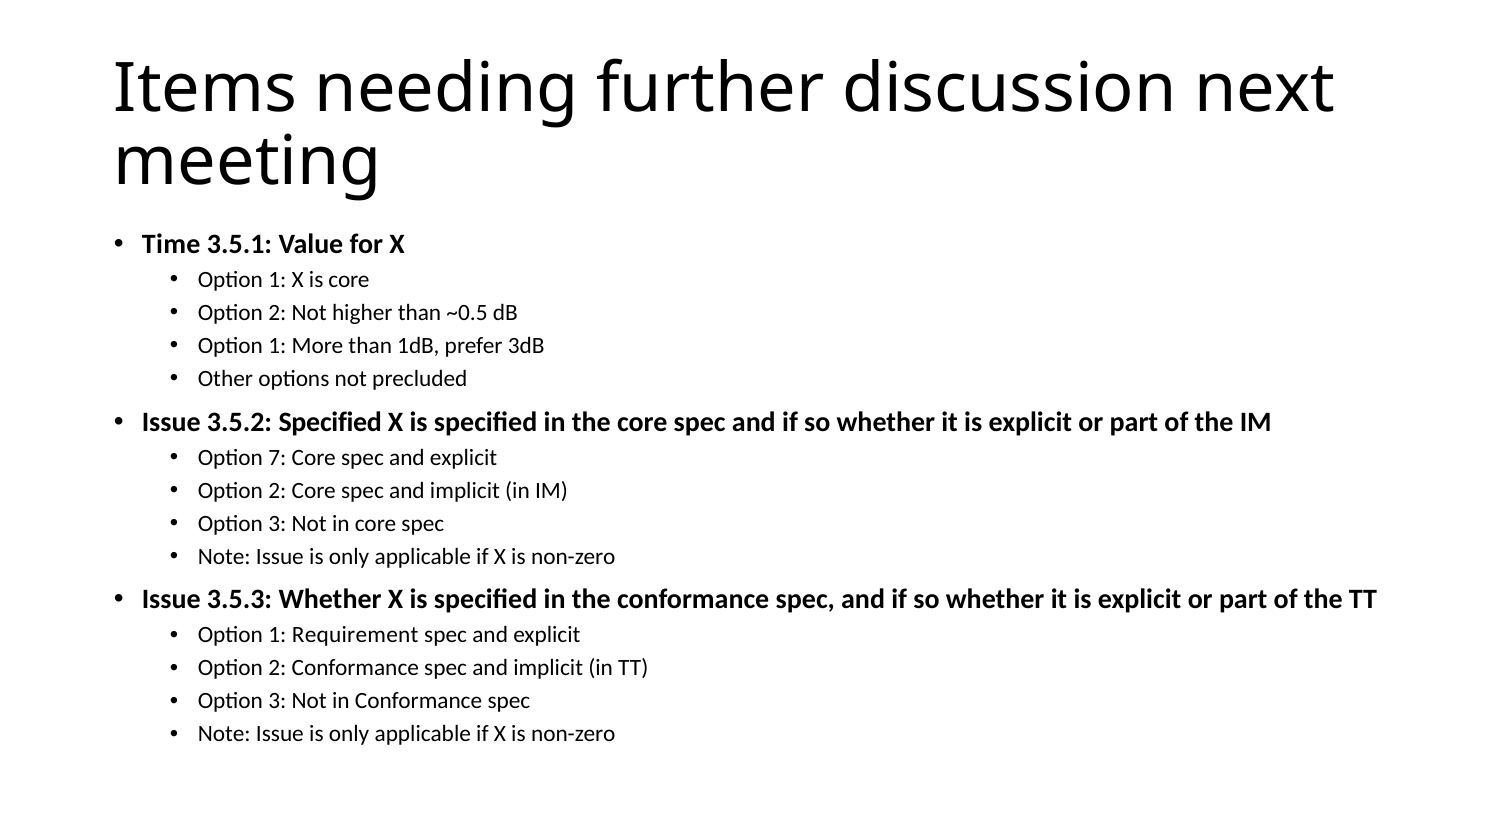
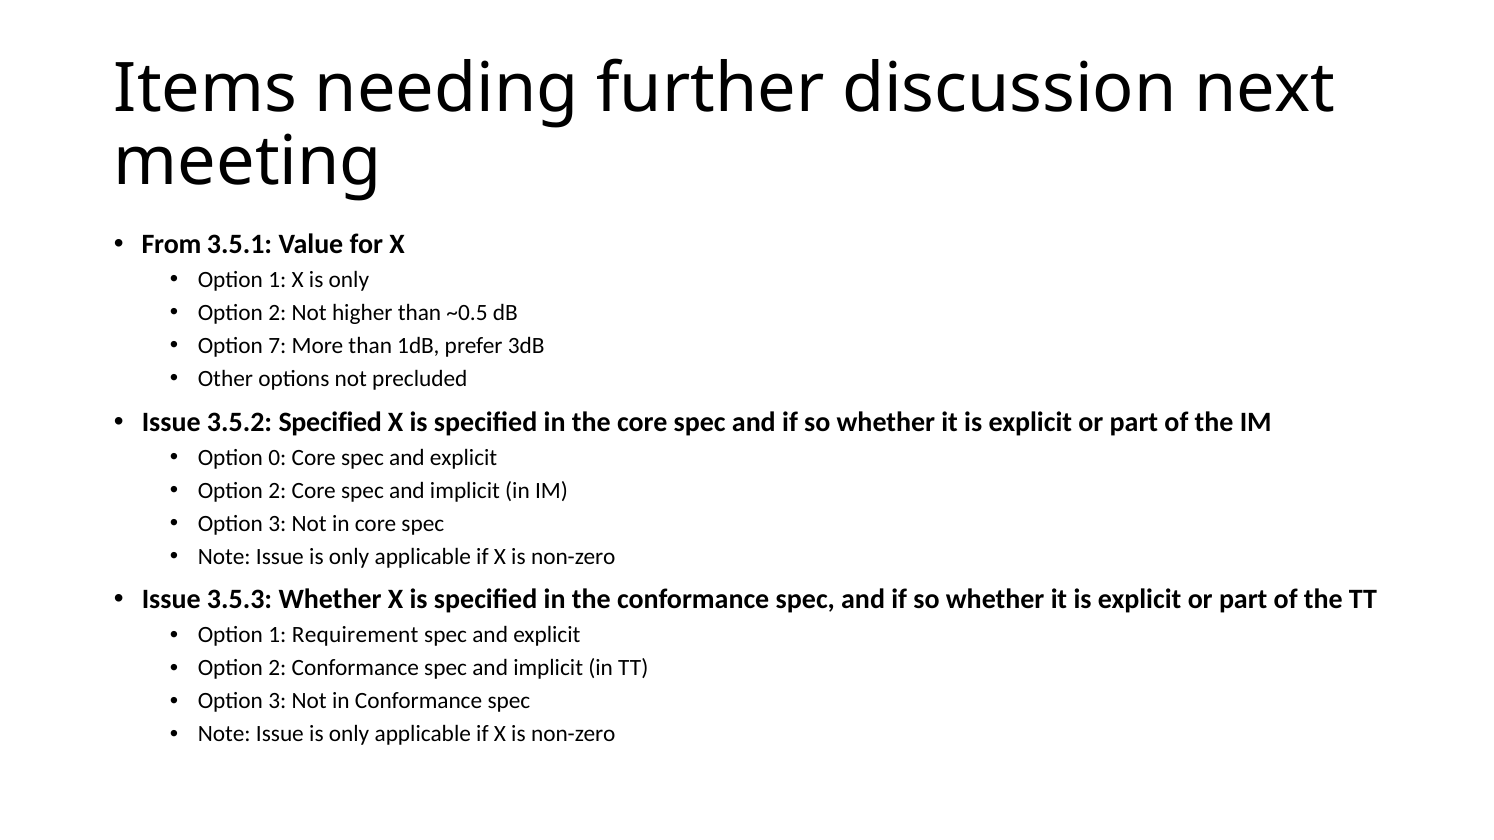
Time: Time -> From (171, 244)
X is core: core -> only (349, 280)
1: 1 -> 7 (277, 346)
7: 7 -> 0 (277, 458)
